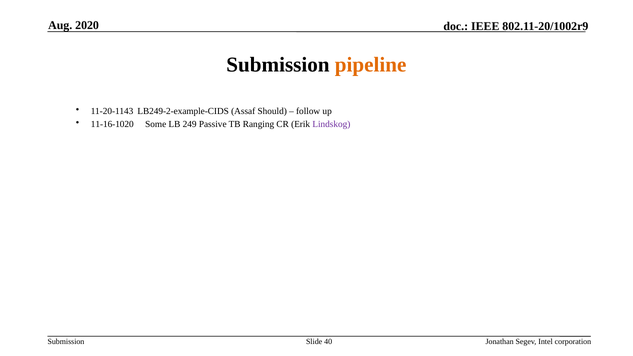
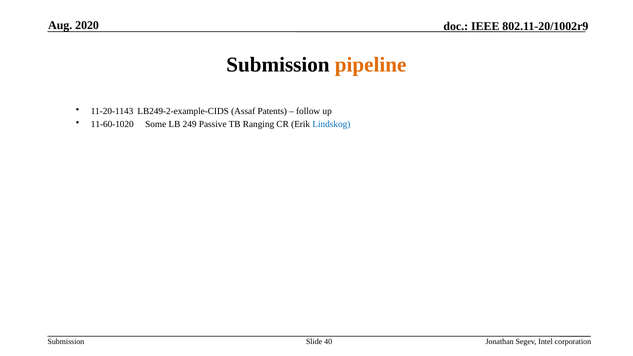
Should: Should -> Patents (272, 111)
11-16-1020: 11-16-1020 -> 11-60-1020 (112, 124)
Lindskog colour: purple -> blue (331, 124)
